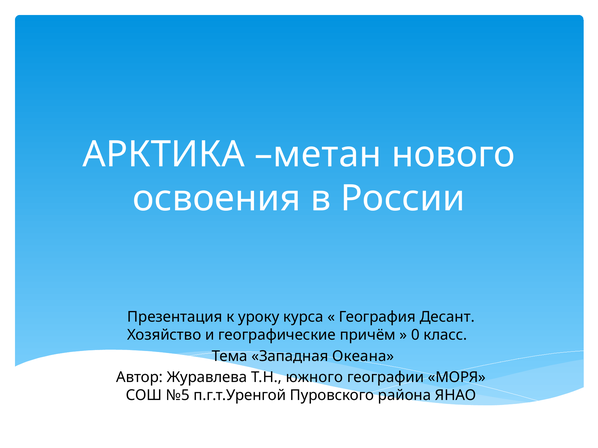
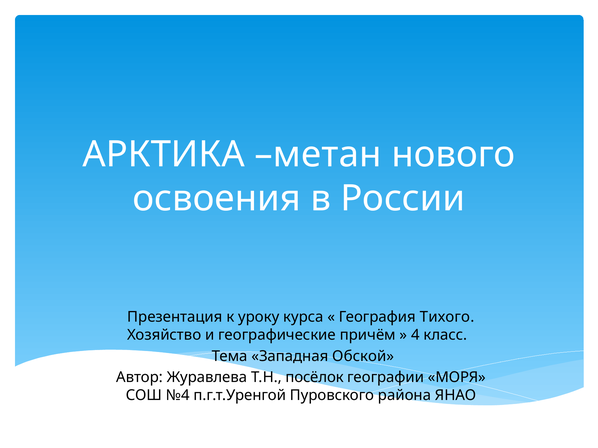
Десант: Десант -> Тихого (447, 317)
0: 0 -> 4 (415, 335)
Океана: Океана -> Обской (363, 357)
южного: южного -> посёлок (315, 378)
№5: №5 -> №4 (178, 396)
